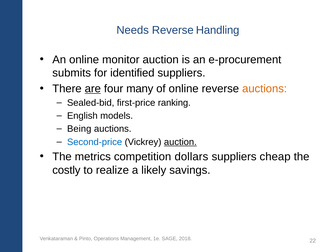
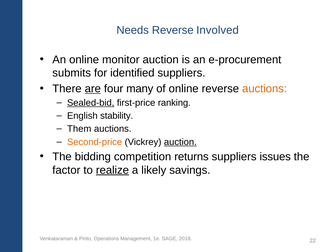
Handling: Handling -> Involved (218, 30)
Sealed-bid underline: none -> present (91, 103)
models: models -> stability (117, 116)
Being: Being -> Them (79, 129)
Second-price colour: blue -> orange (95, 142)
metrics: metrics -> bidding (93, 157)
dollars: dollars -> returns (191, 157)
cheap: cheap -> issues (275, 157)
costly: costly -> factor (66, 170)
realize underline: none -> present (112, 170)
